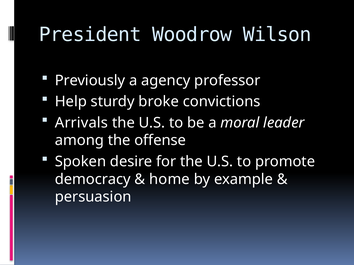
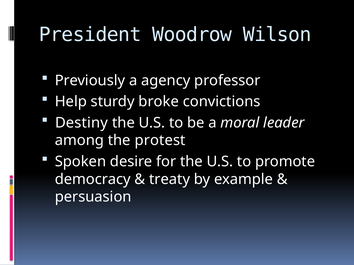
Arrivals: Arrivals -> Destiny (81, 123)
offense: offense -> protest (160, 141)
home: home -> treaty (170, 179)
